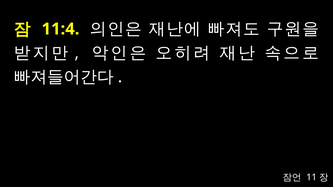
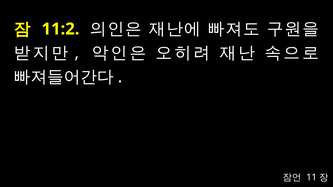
11:4: 11:4 -> 11:2 (60, 29)
